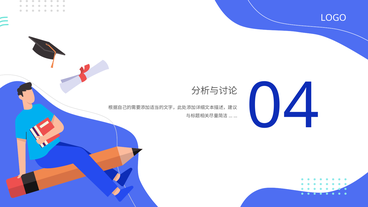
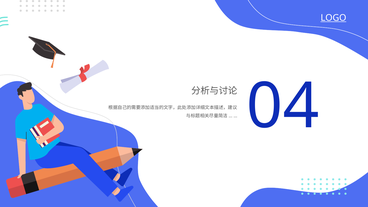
LOGO underline: none -> present (333, 18)
